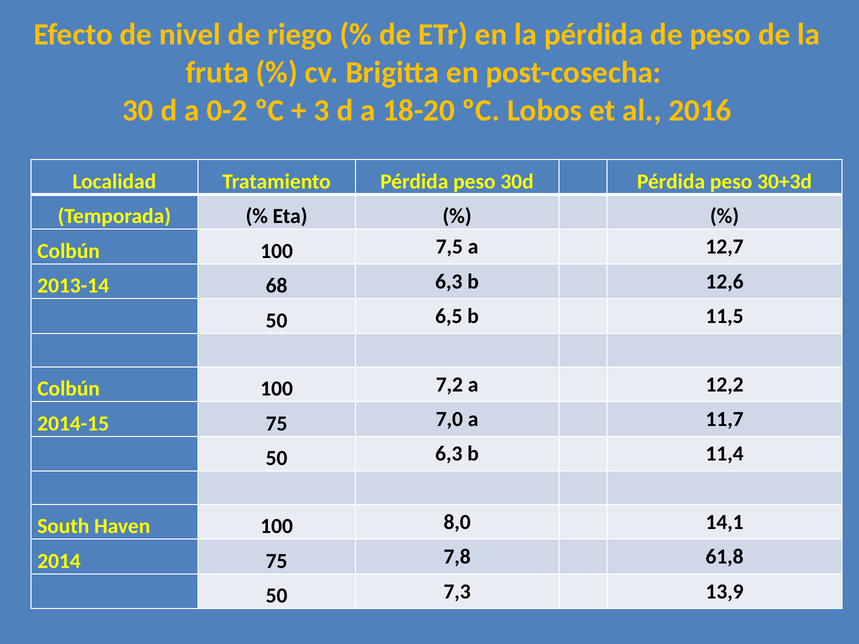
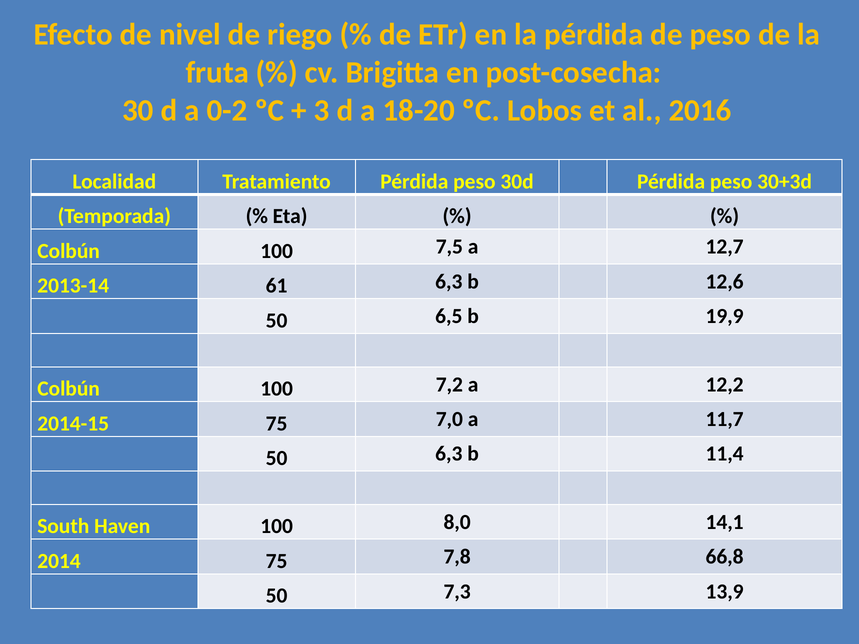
68: 68 -> 61 (277, 286)
11,5: 11,5 -> 19,9 (725, 316)
61,8: 61,8 -> 66,8 (725, 557)
